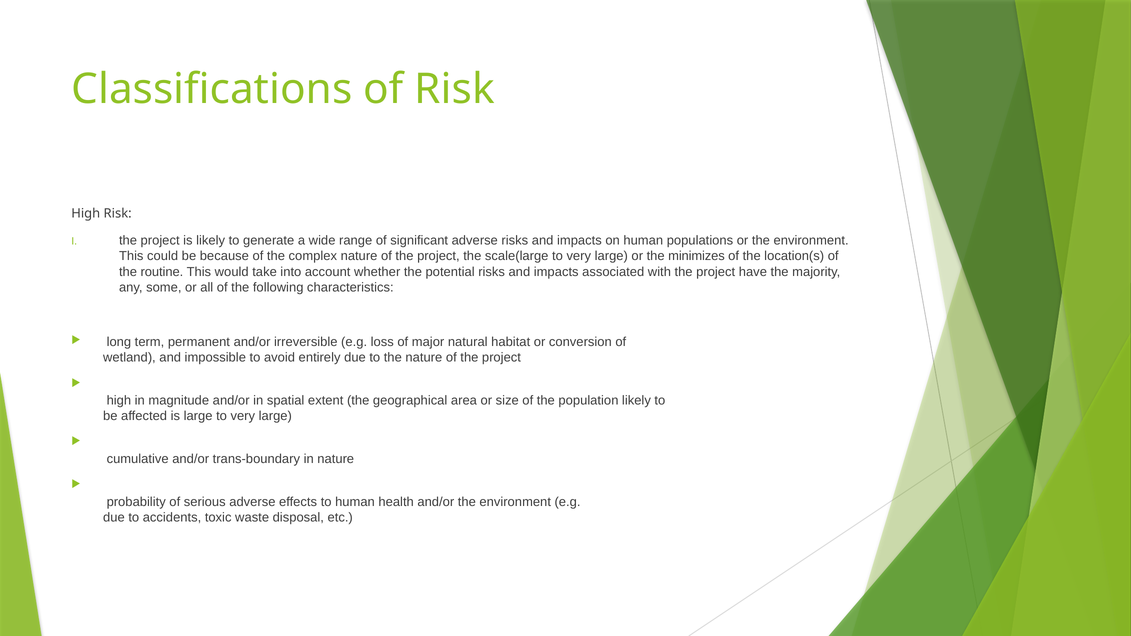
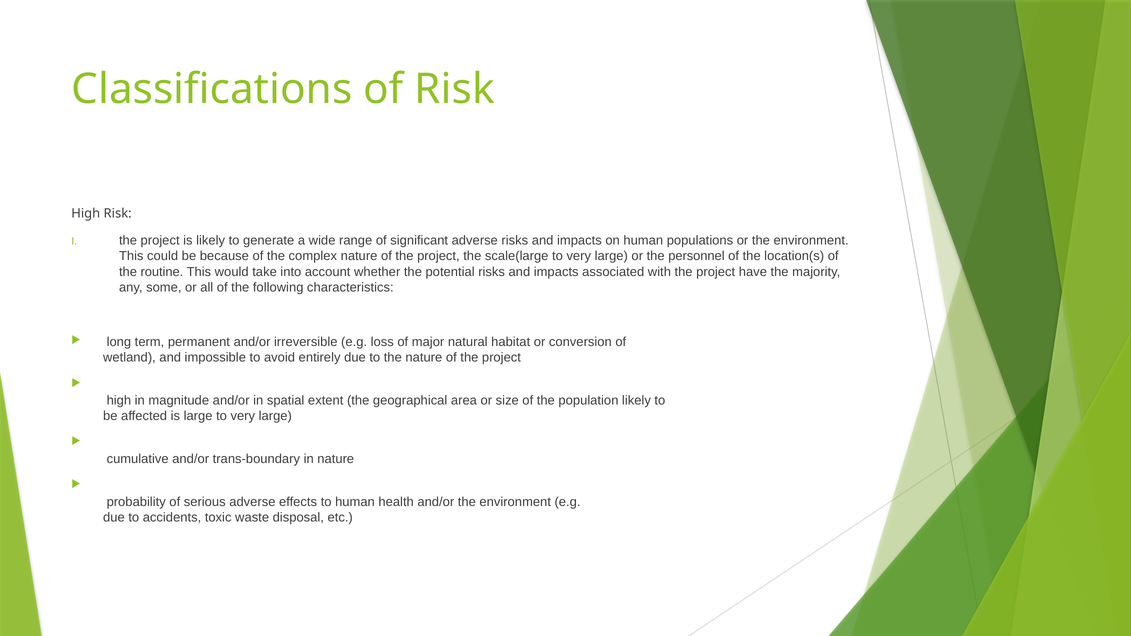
minimizes: minimizes -> personnel (696, 256)
